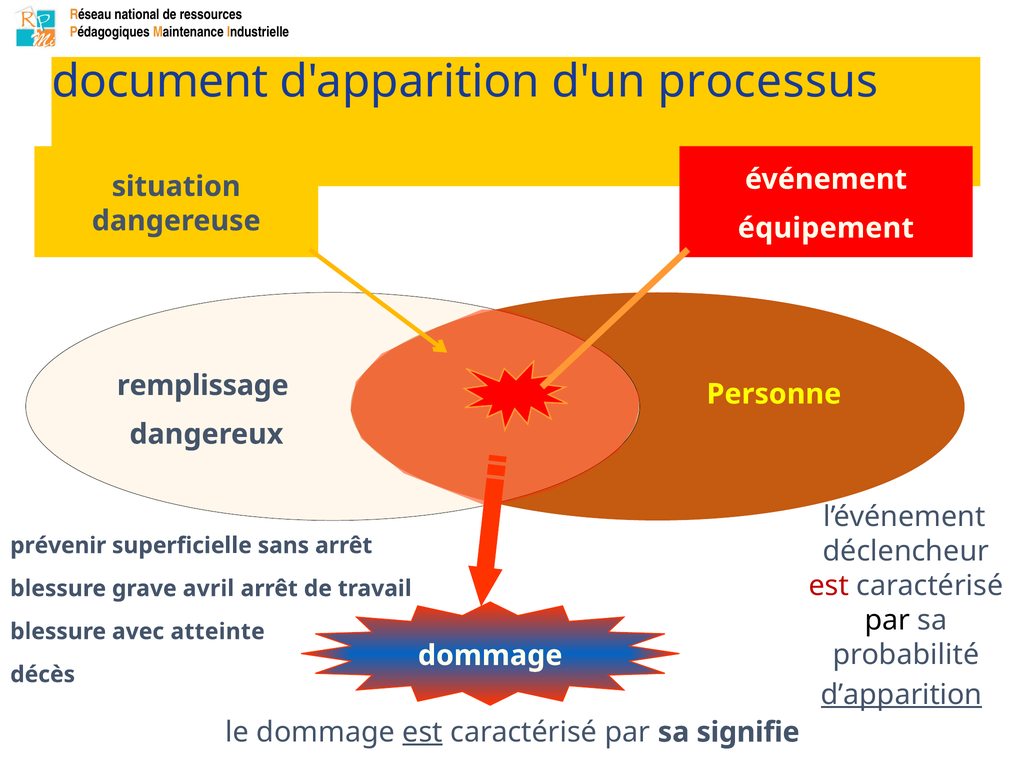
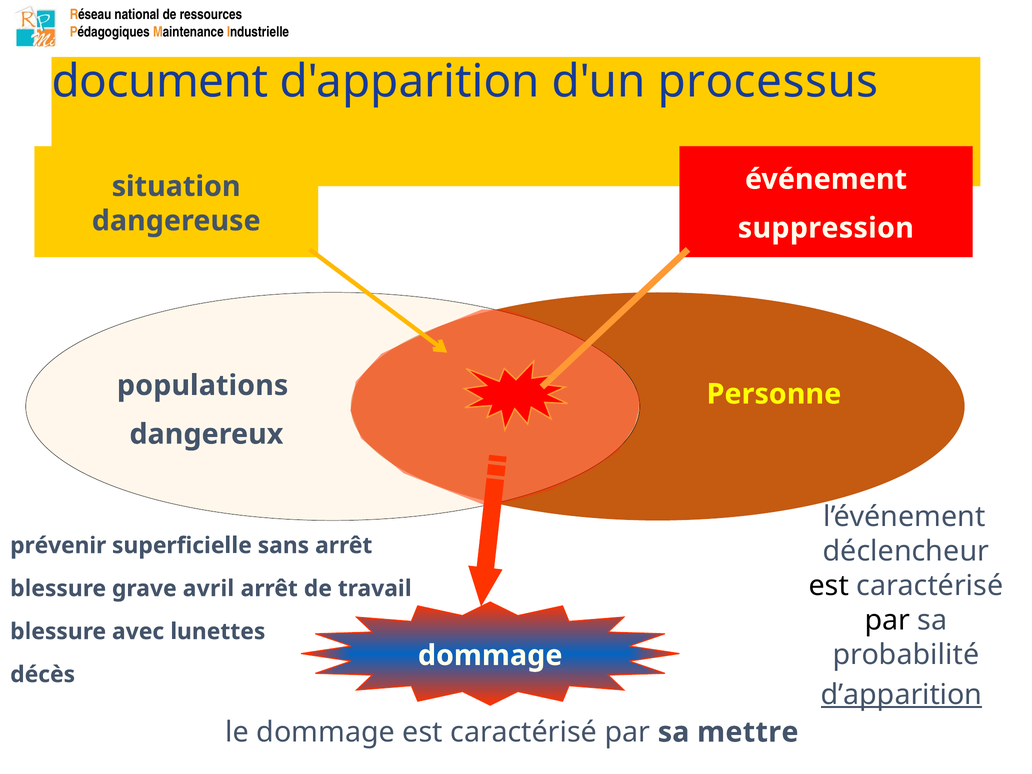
équipement: équipement -> suppression (826, 228)
remplissage: remplissage -> populations (203, 385)
est colour: red -> black (829, 586)
atteinte: atteinte -> lunettes (218, 632)
est underline: present -> none (423, 732)
signifie: signifie -> mettre (748, 732)
